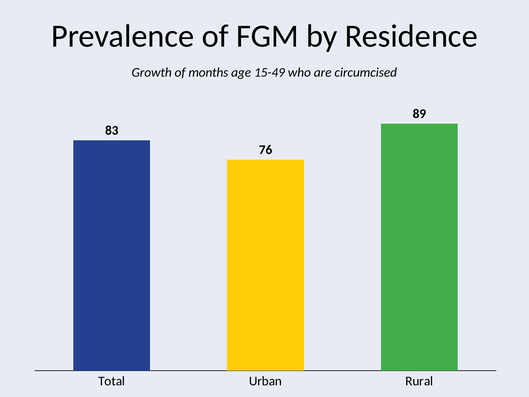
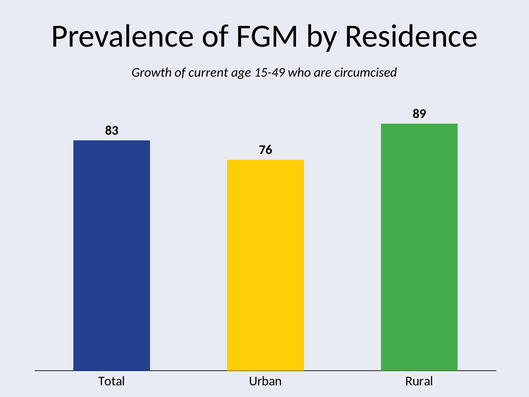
months: months -> current (208, 73)
